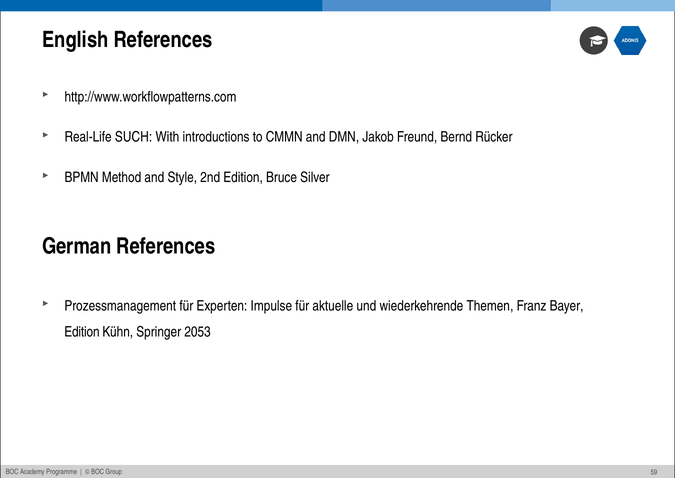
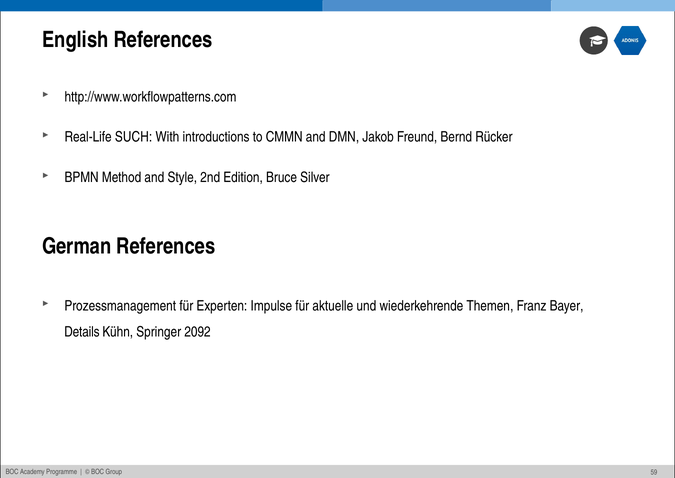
Edition: Edition -> Details (82, 331)
2053: 2053 -> 2092 (198, 331)
